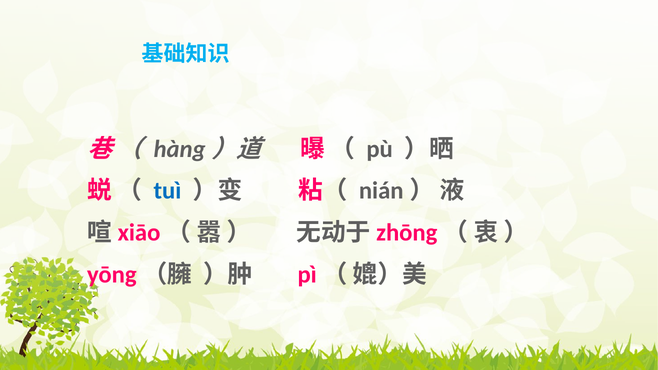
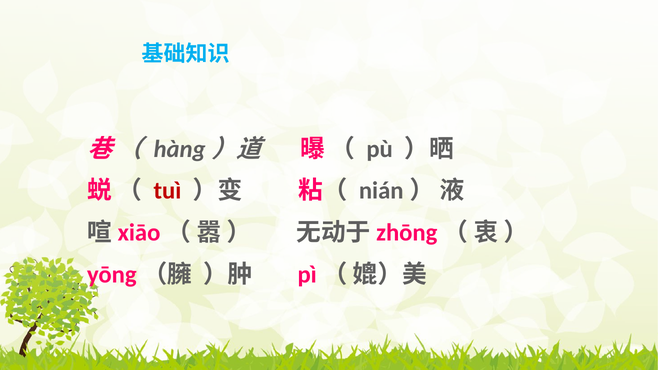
tuì colour: blue -> red (167, 191)
